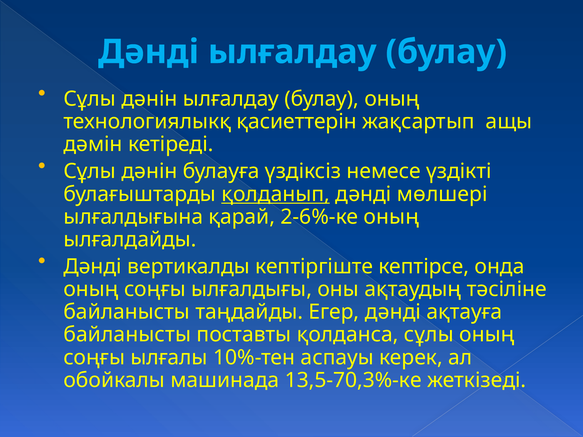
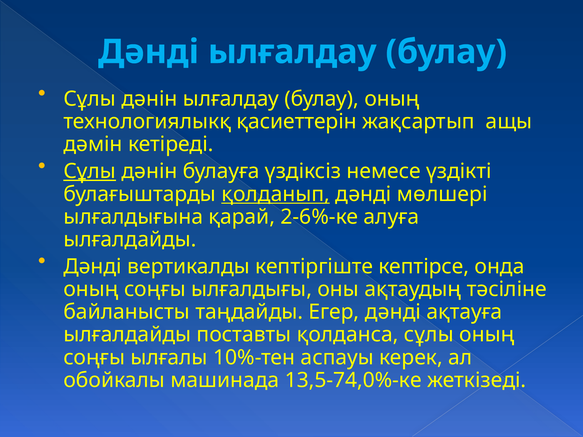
Сұлы underline: none -> present (90, 171)
2-6%-ке оның: оның -> алуға (391, 217)
байланысты: байланысты -> ылғалдайды (127, 335)
13,5-70,3%-ке: 13,5-70,3%-ке -> 13,5-74,0%-ке (353, 380)
